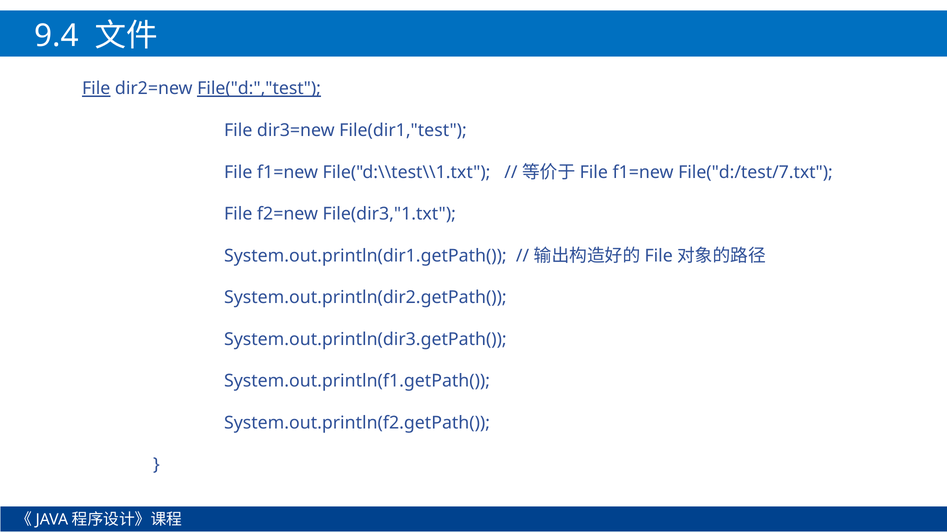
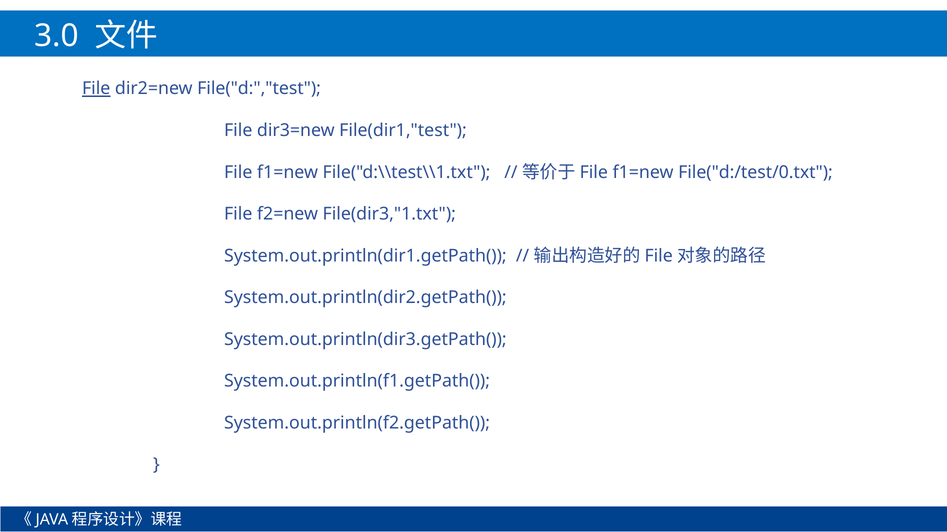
9.4: 9.4 -> 3.0 (57, 36)
File("d:","test underline: present -> none (259, 89)
File("d:/test/7.txt: File("d:/test/7.txt -> File("d:/test/0.txt (756, 172)
